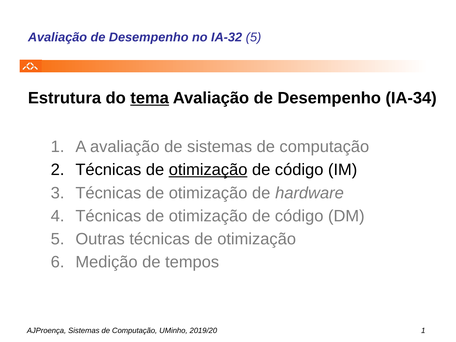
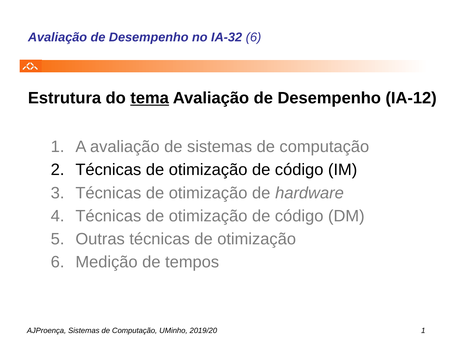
IA-32 5: 5 -> 6 (254, 37)
IA-34: IA-34 -> IA-12 (411, 98)
otimização underline: present -> none (208, 170)
